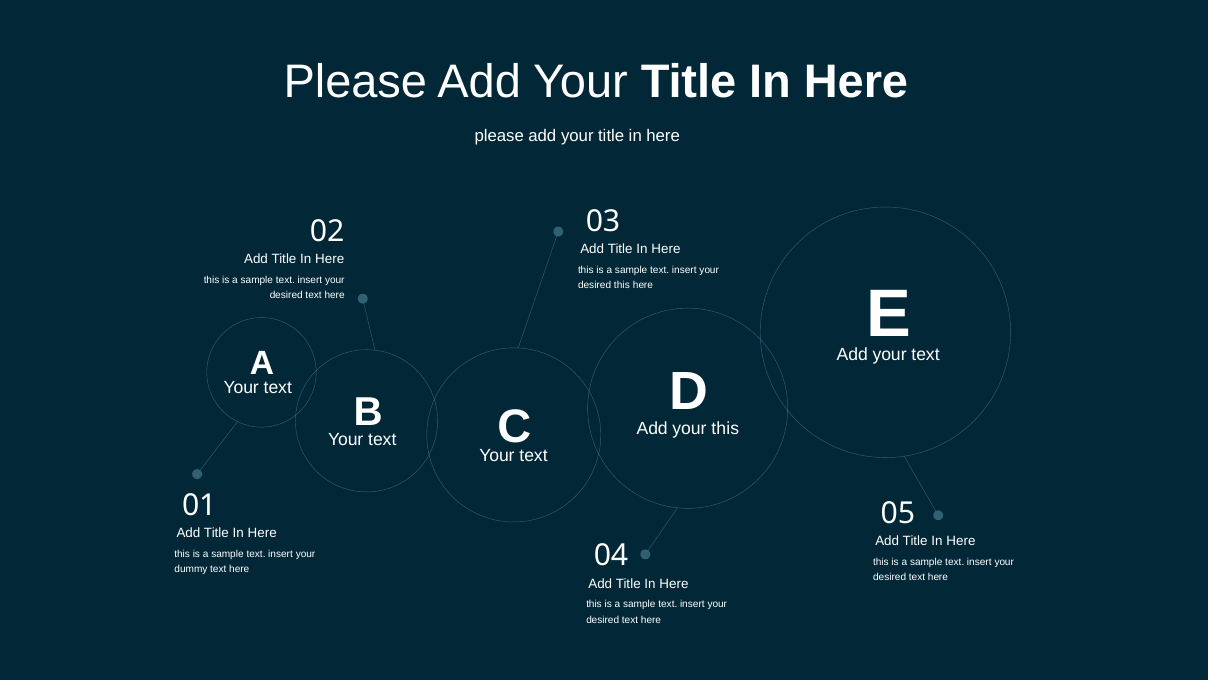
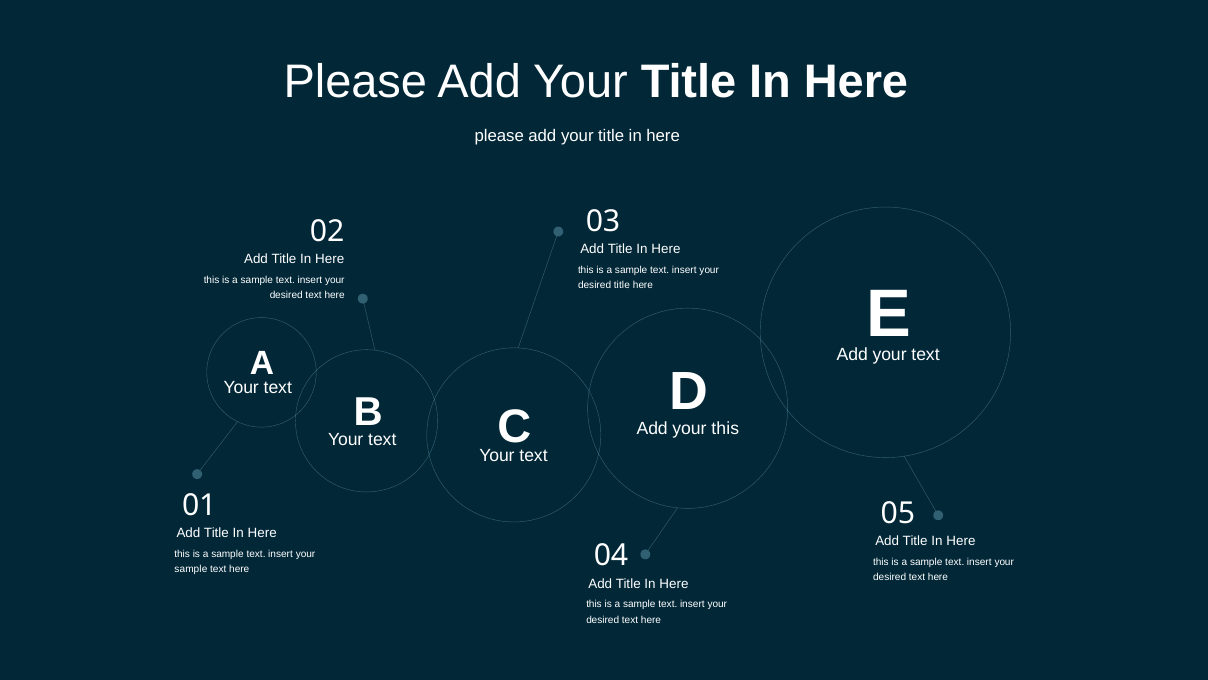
desired this: this -> title (622, 285)
dummy: dummy -> sample (191, 569)
